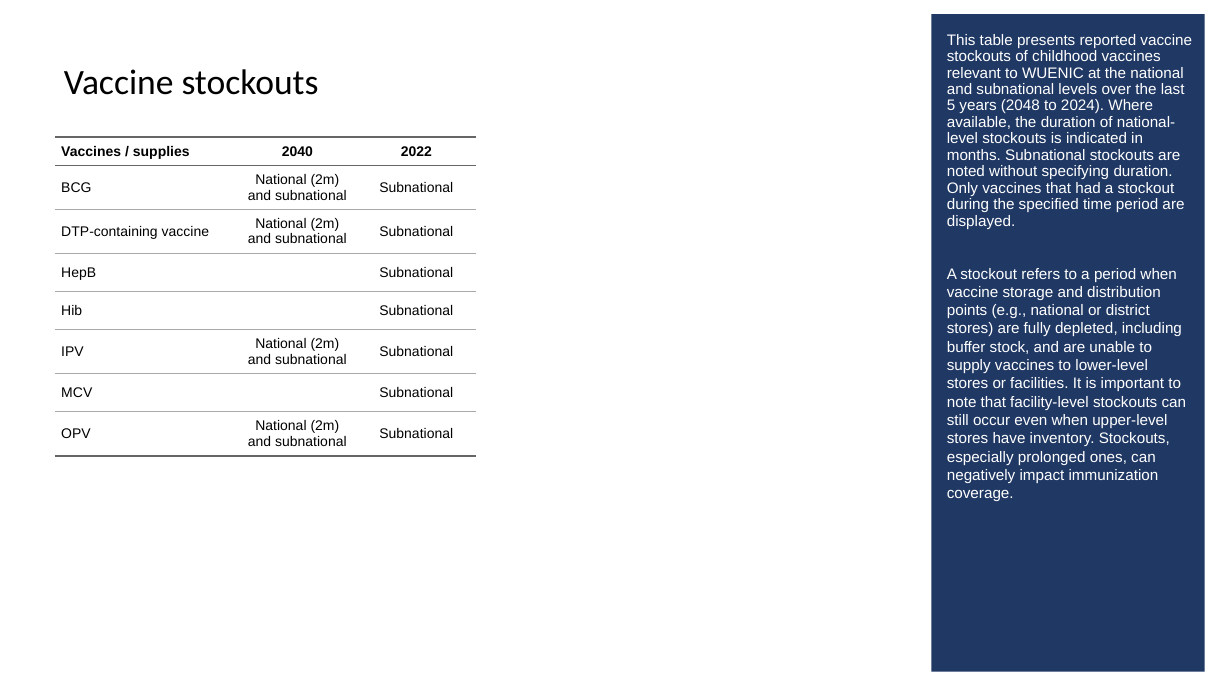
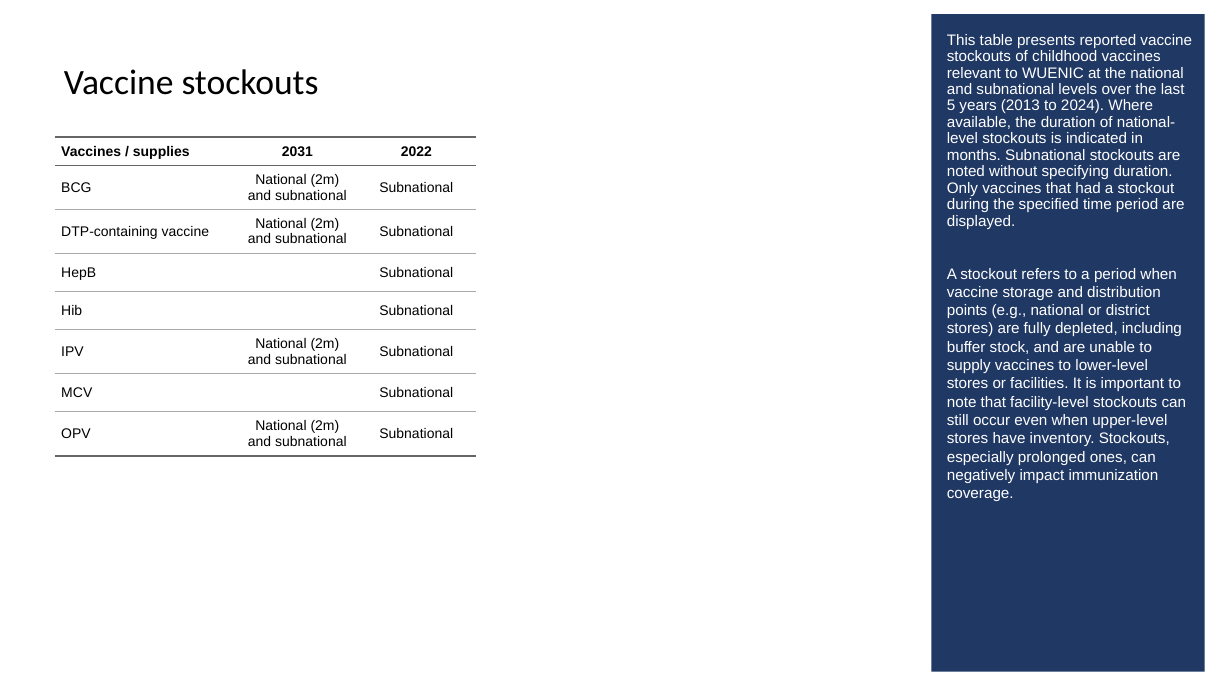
2048: 2048 -> 2013 (1020, 106)
2040: 2040 -> 2031 (297, 152)
